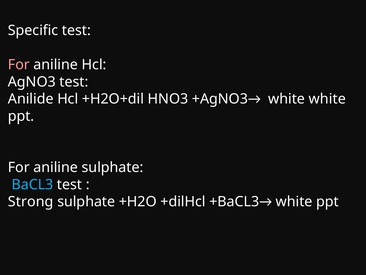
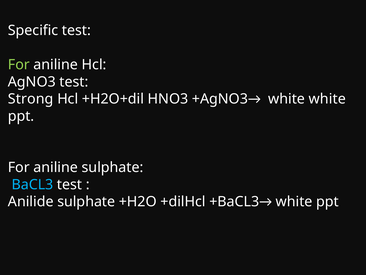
For colour: pink -> light green (19, 65)
Anilide: Anilide -> Strong (31, 99)
Strong: Strong -> Anilide (31, 201)
